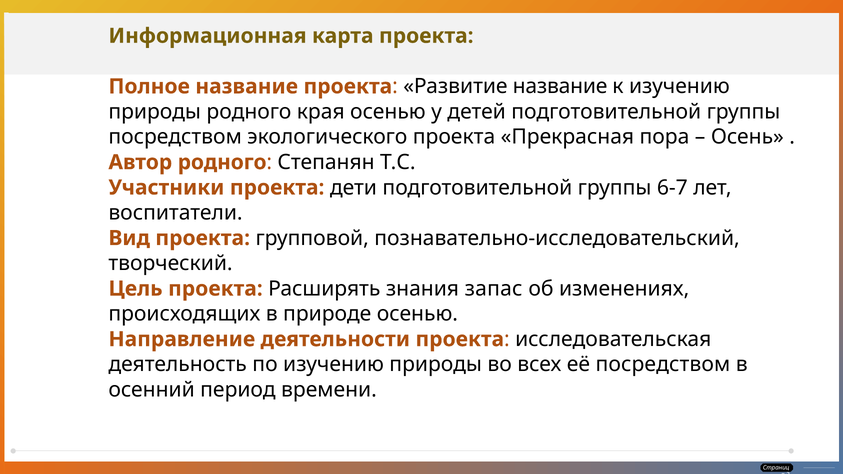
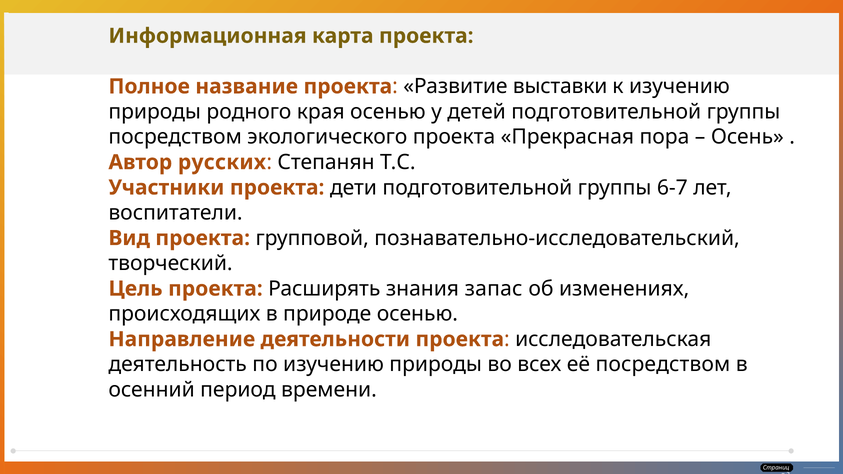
Развитие название: название -> выставки (560, 86)
Автор родного: родного -> русских (222, 162)
